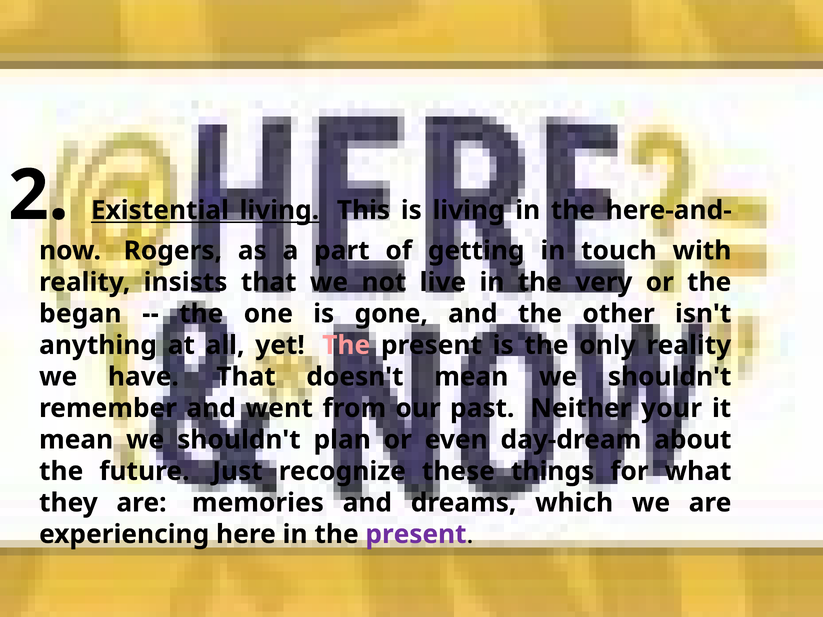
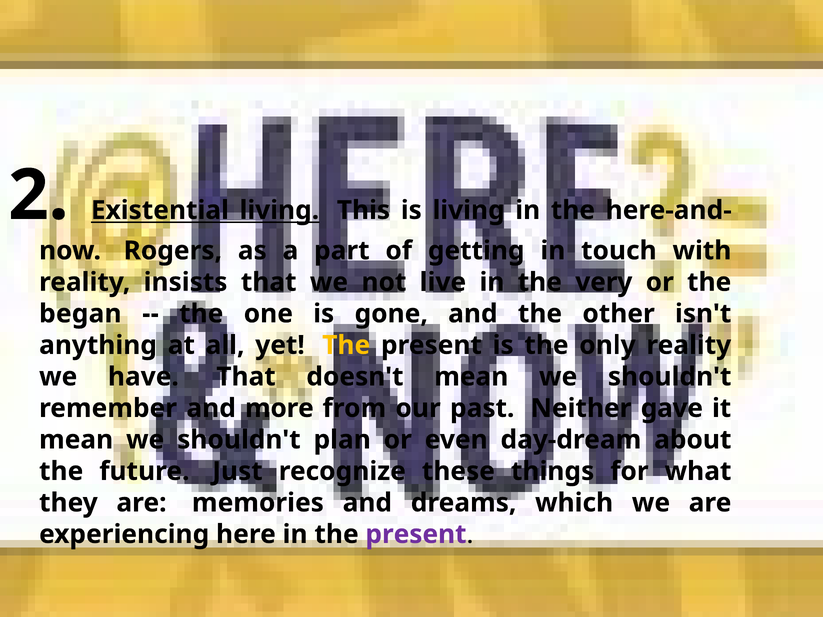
The colour: pink -> yellow (346, 345)
went: went -> more (279, 408)
your: your -> gave (672, 408)
